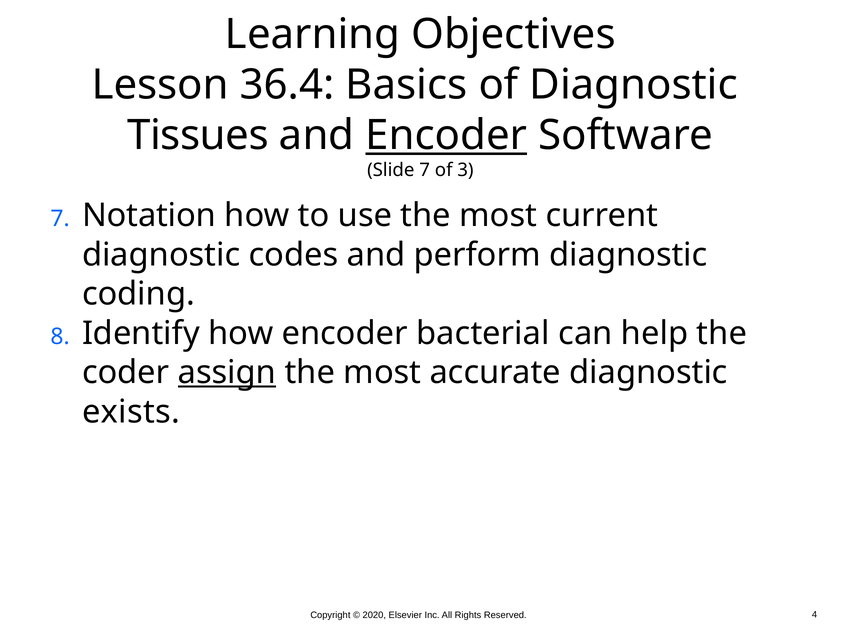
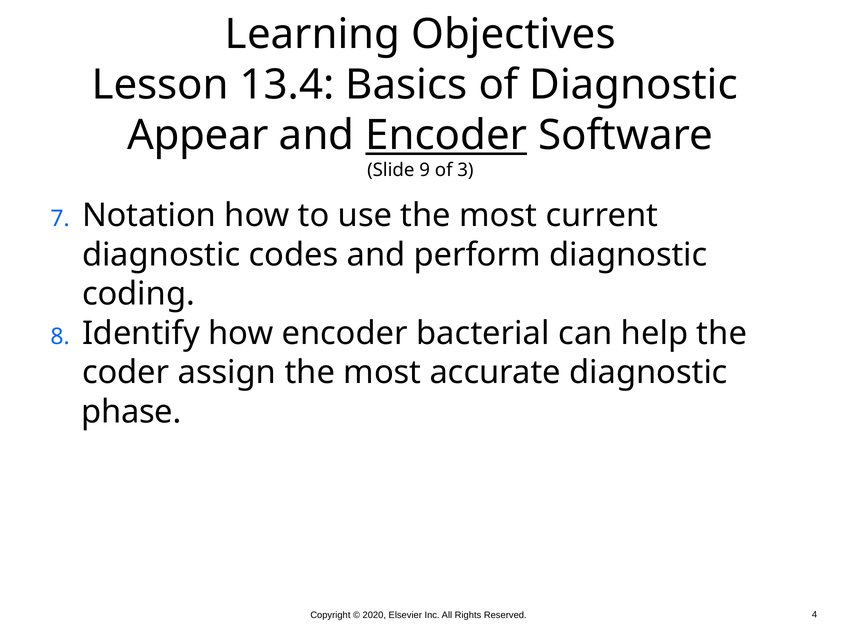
36.4: 36.4 -> 13.4 (287, 85)
Tissues: Tissues -> Appear (198, 135)
Slide 7: 7 -> 9 (425, 170)
assign underline: present -> none (227, 372)
exists: exists -> phase (131, 412)
